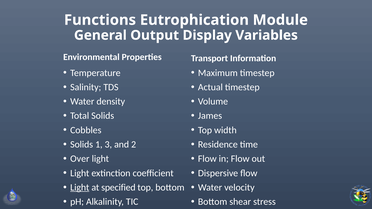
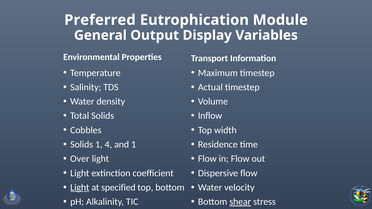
Functions: Functions -> Preferred (100, 20)
James: James -> Inflow (210, 116)
3: 3 -> 4 (108, 145)
and 2: 2 -> 1 (134, 145)
shear underline: none -> present (240, 202)
